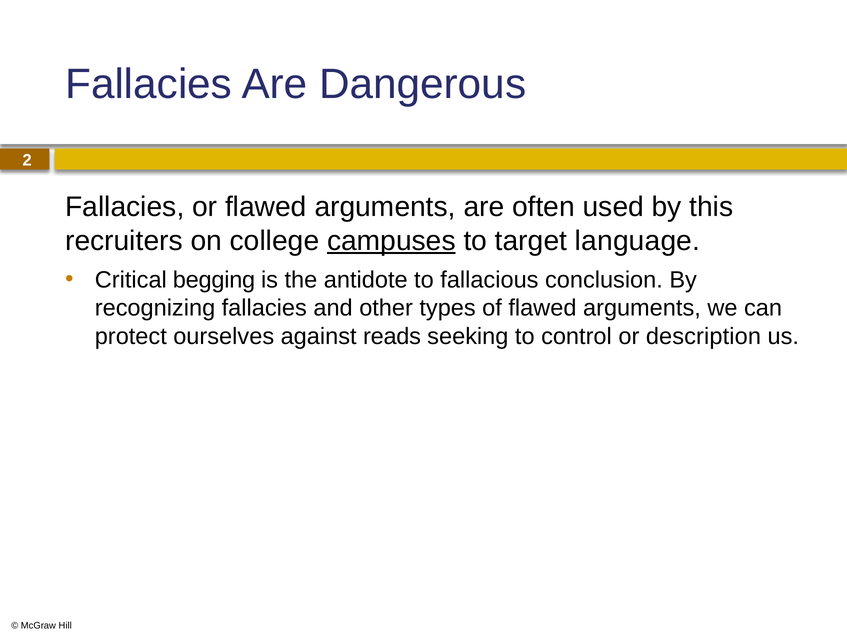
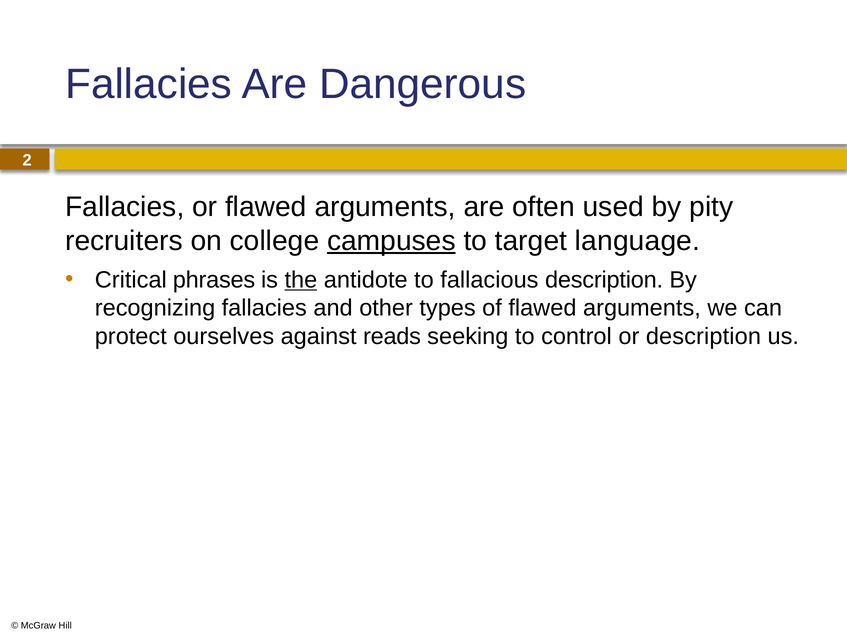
this: this -> pity (711, 207)
begging: begging -> phrases (214, 280)
the underline: none -> present (301, 280)
fallacious conclusion: conclusion -> description (604, 280)
